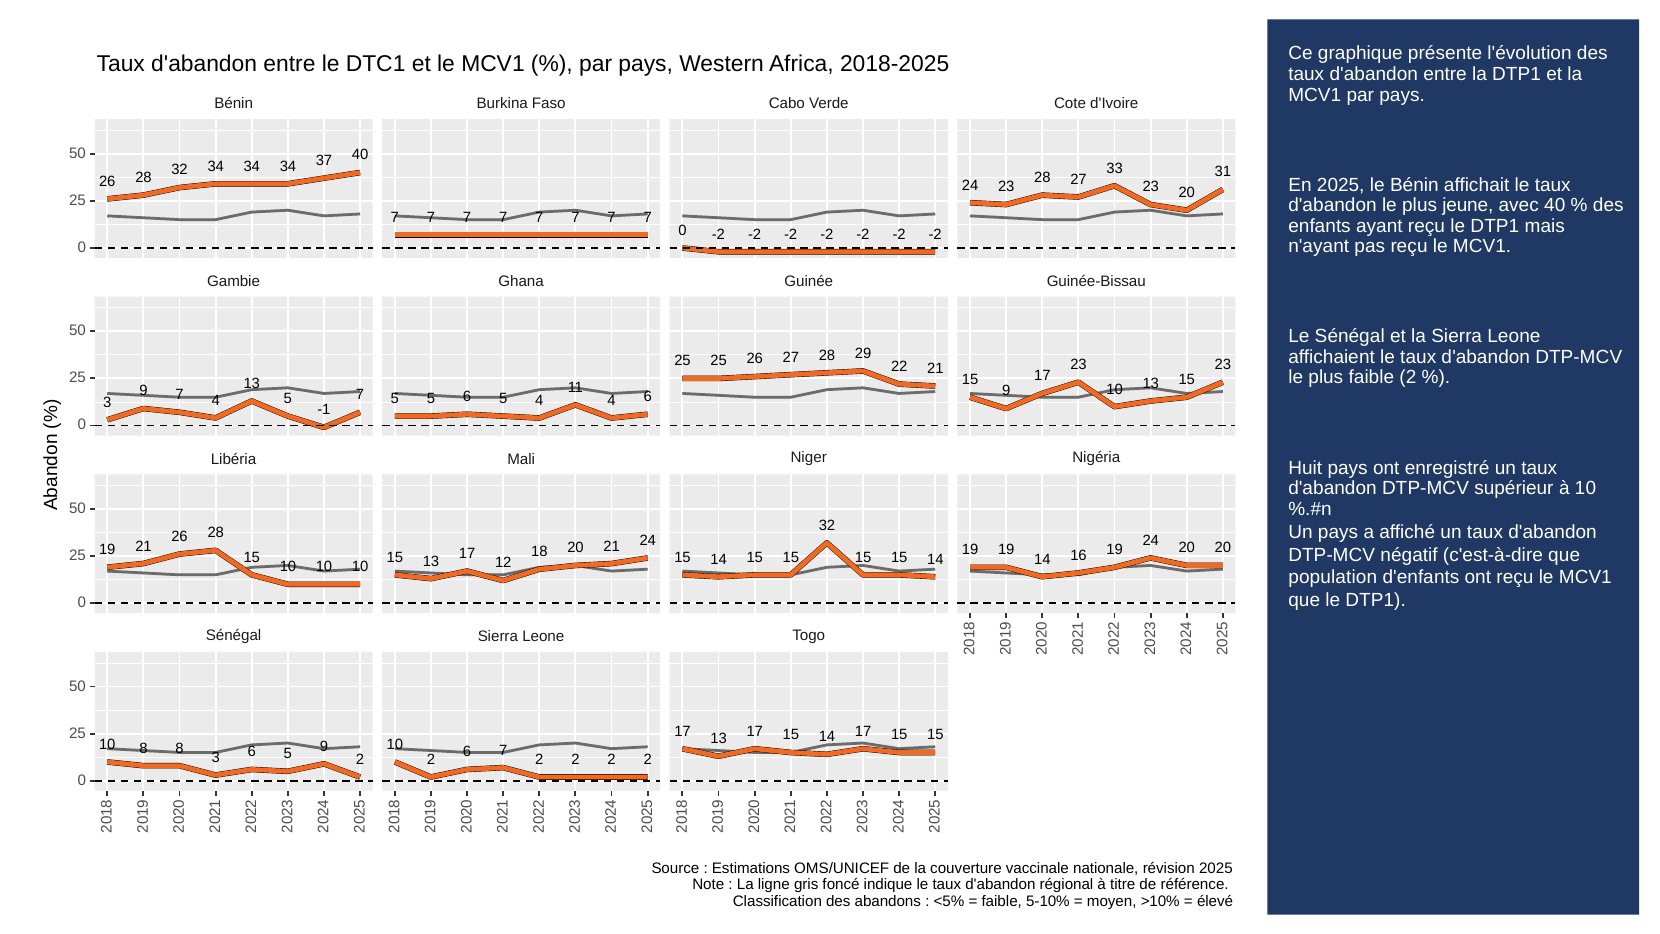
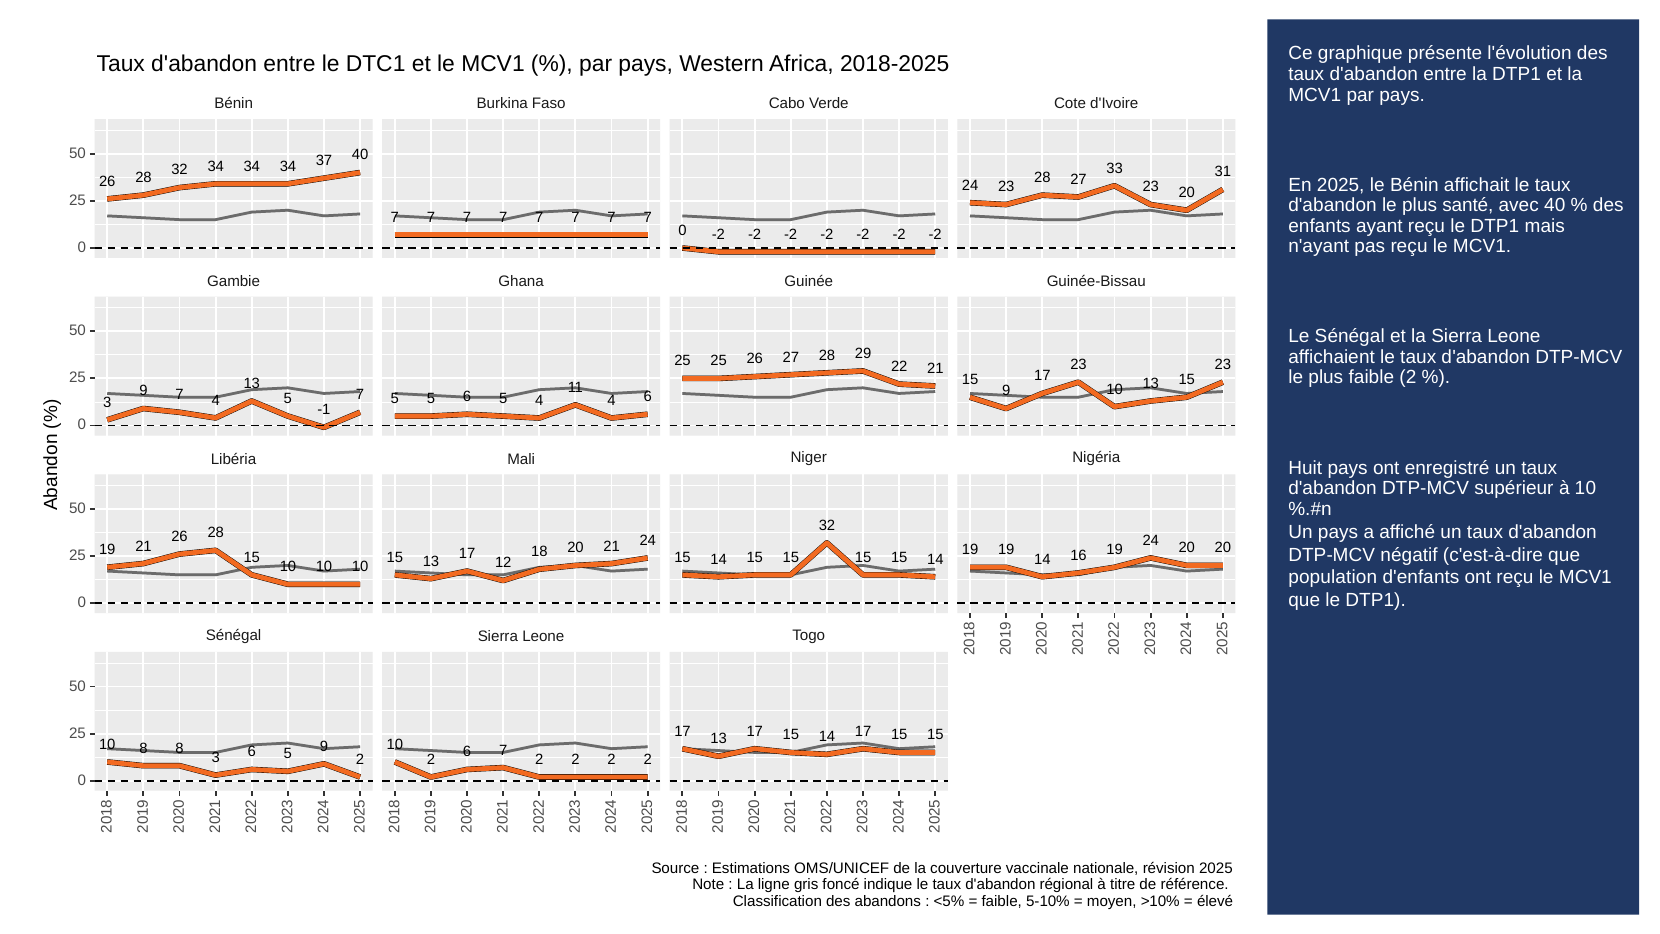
jeune: jeune -> santé (1468, 205)
